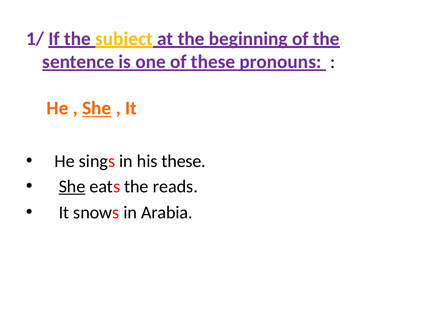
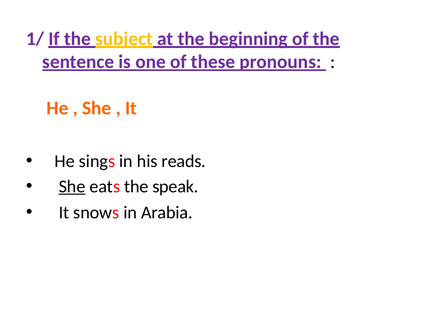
She underline: present -> none (97, 108)
his these: these -> reads (184, 161)
reads: reads -> speak (175, 187)
